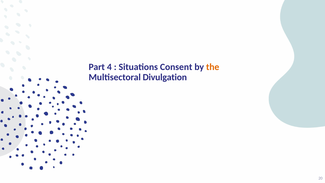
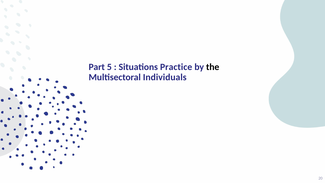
4: 4 -> 5 (109, 67)
Consent: Consent -> Practice (176, 67)
the colour: orange -> black (213, 67)
Divulgation: Divulgation -> Individuals (165, 77)
